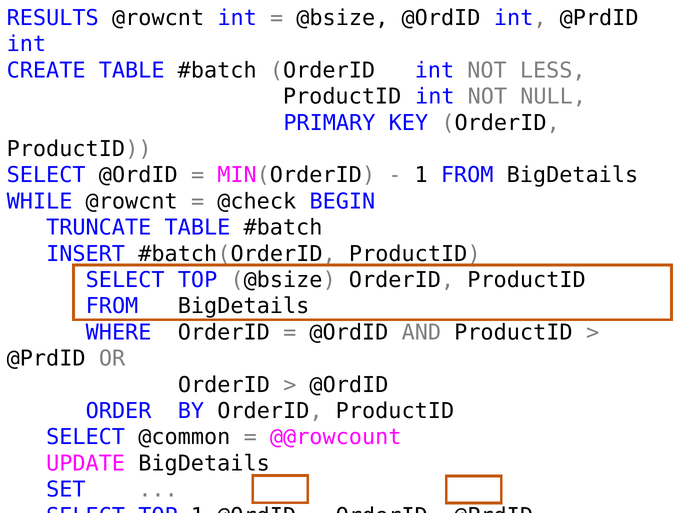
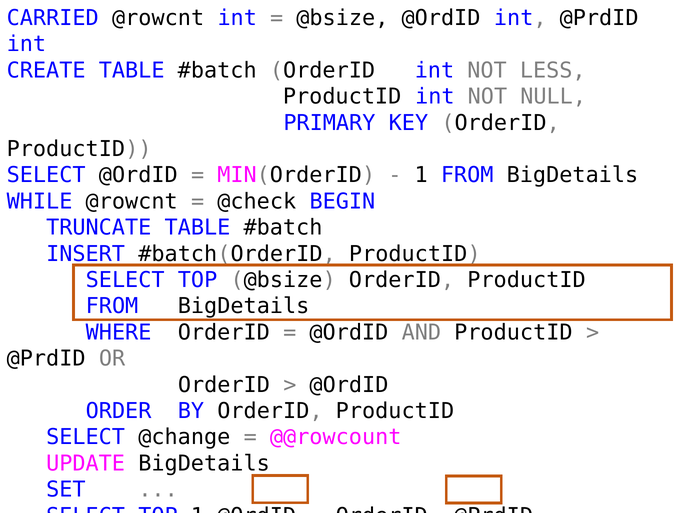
RESULTS: RESULTS -> CARRIED (53, 18)
@common: @common -> @change (184, 437)
